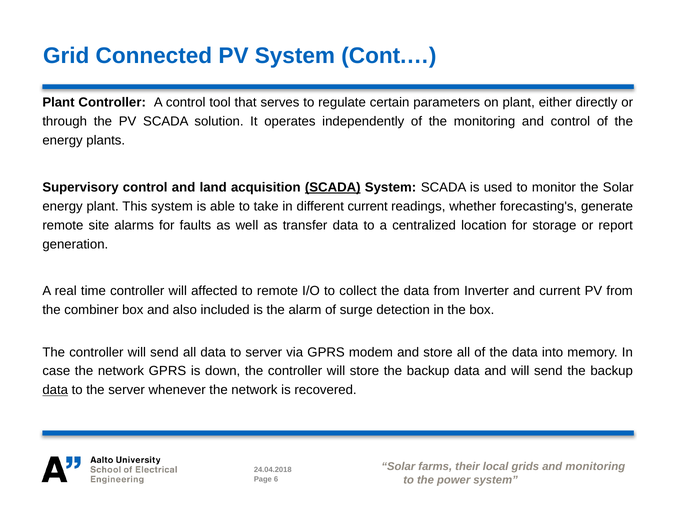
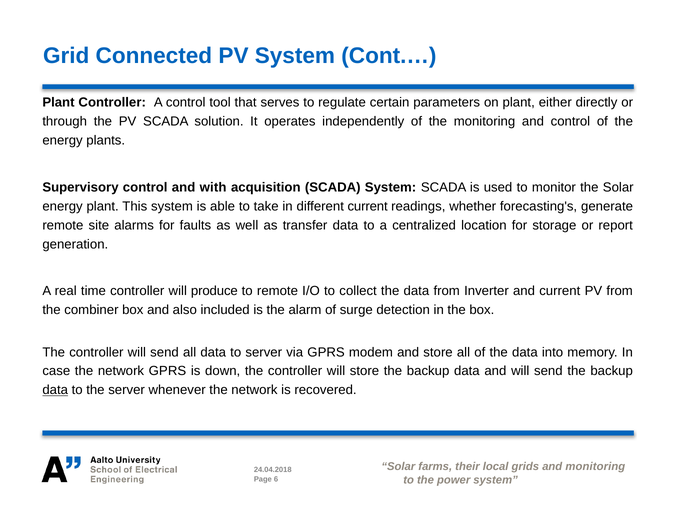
land: land -> with (213, 187)
SCADA underline: present -> none (333, 187)
affected: affected -> produce (214, 291)
